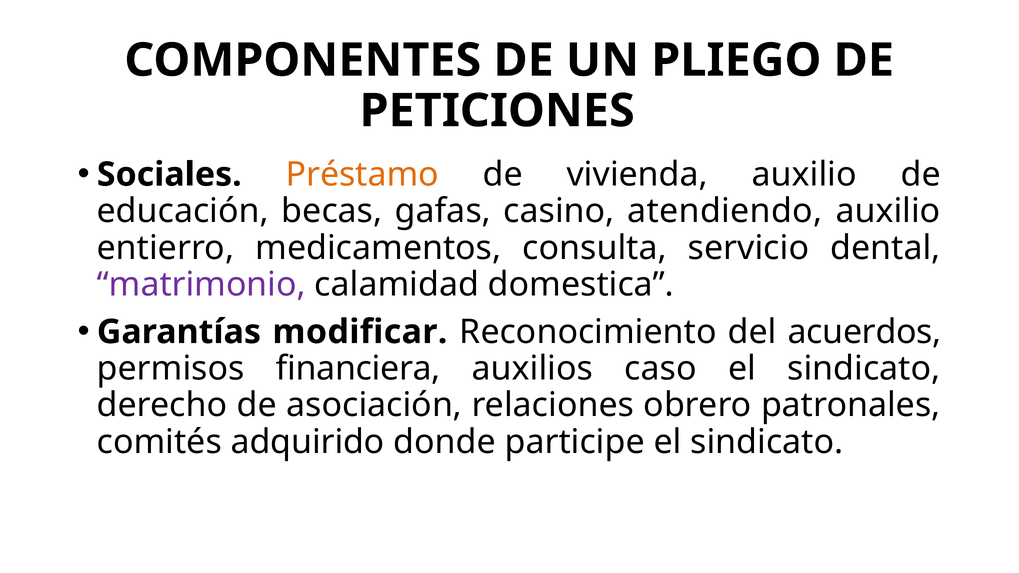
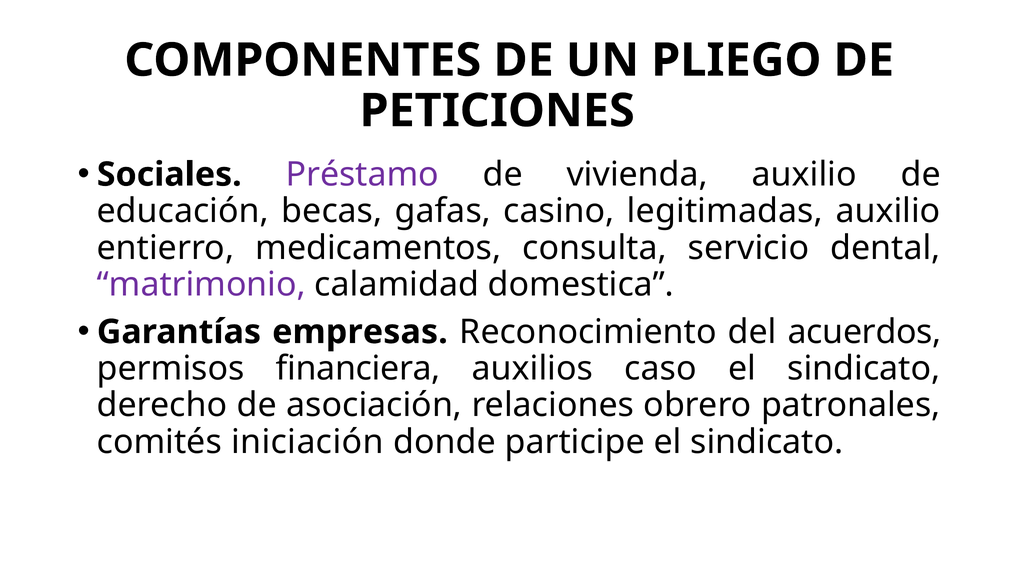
Préstamo colour: orange -> purple (362, 175)
atendiendo: atendiendo -> legitimadas (725, 211)
modificar: modificar -> empresas (360, 332)
adquirido: adquirido -> iniciación (307, 442)
